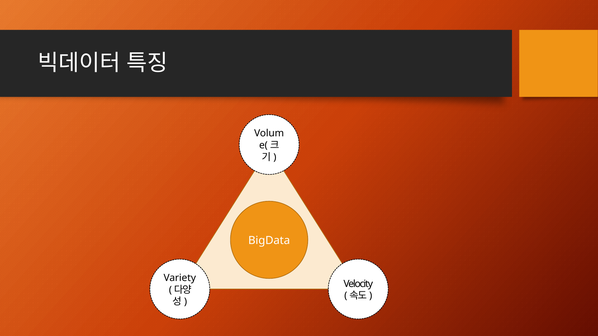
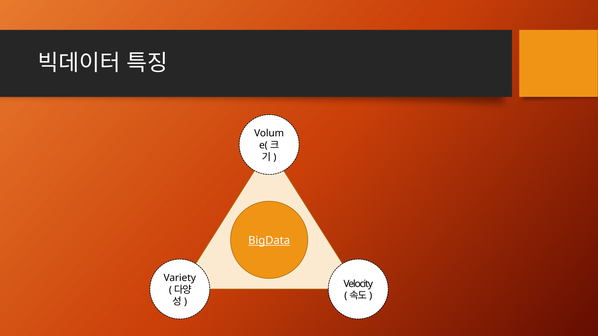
BigData underline: none -> present (269, 241)
